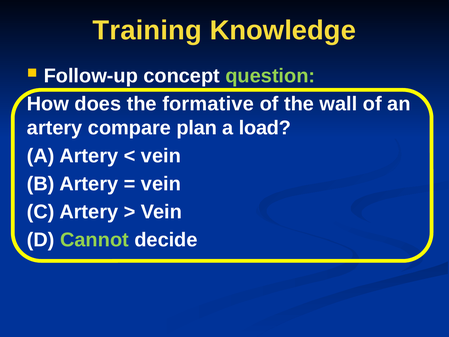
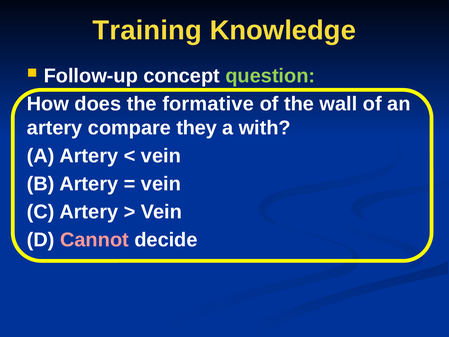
plan: plan -> they (197, 128)
load: load -> with (265, 128)
Cannot colour: light green -> pink (94, 240)
